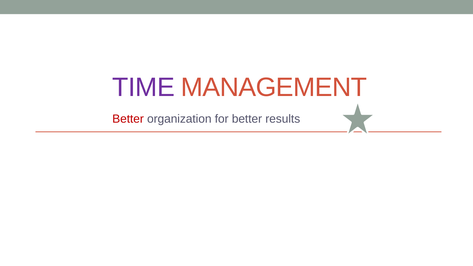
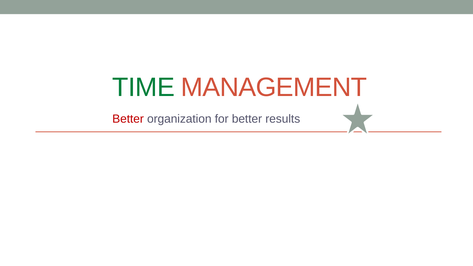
TIME colour: purple -> green (143, 88)
